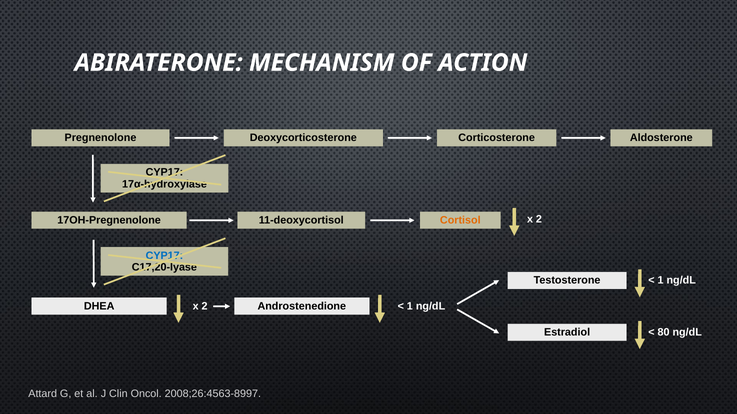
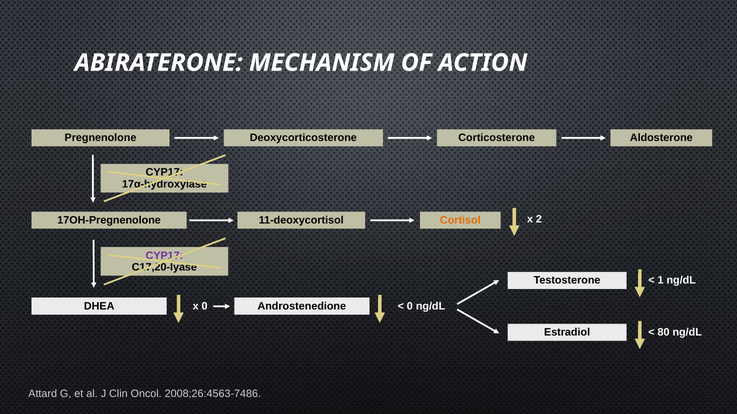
CYP17 colour: blue -> purple (164, 256)
2: 2 -> 0 (205, 307)
1: 1 -> 0 (410, 307)
2008;26:4563-8997: 2008;26:4563-8997 -> 2008;26:4563-7486 (213, 394)
